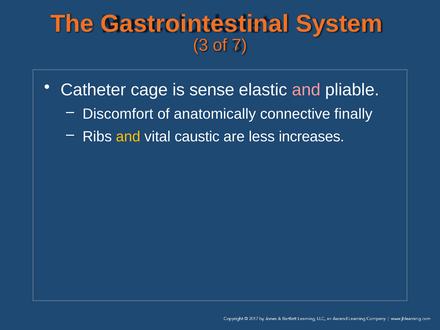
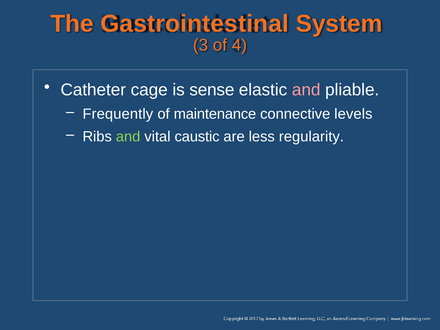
7: 7 -> 4 (239, 45)
Discomfort: Discomfort -> Frequently (118, 114)
anatomically: anatomically -> maintenance (215, 114)
finally: finally -> levels (353, 114)
and colour: yellow -> light green (128, 137)
increases: increases -> regularity (311, 137)
